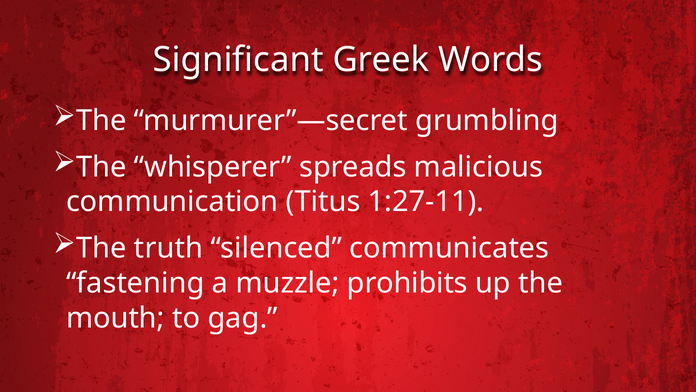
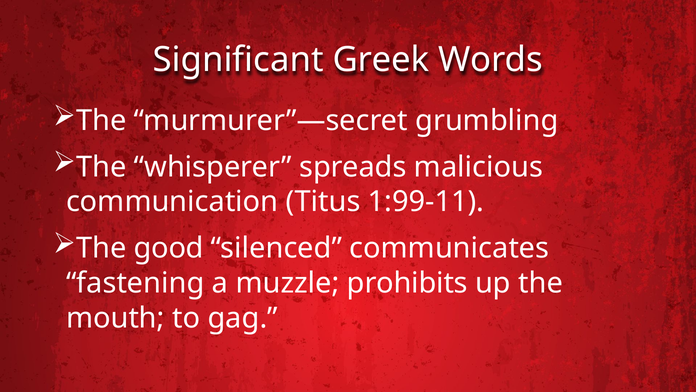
1:27-11: 1:27-11 -> 1:99-11 (426, 202)
truth: truth -> good (169, 248)
